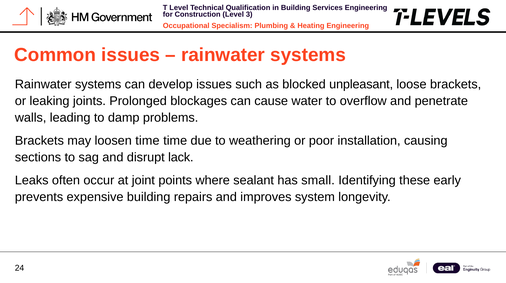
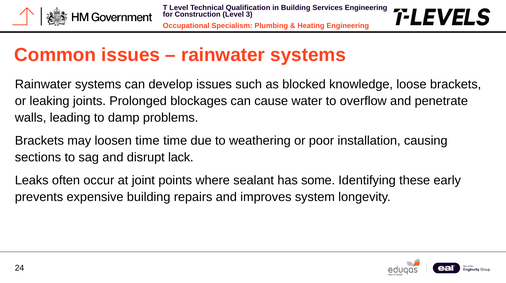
unpleasant: unpleasant -> knowledge (361, 84)
small: small -> some (318, 180)
